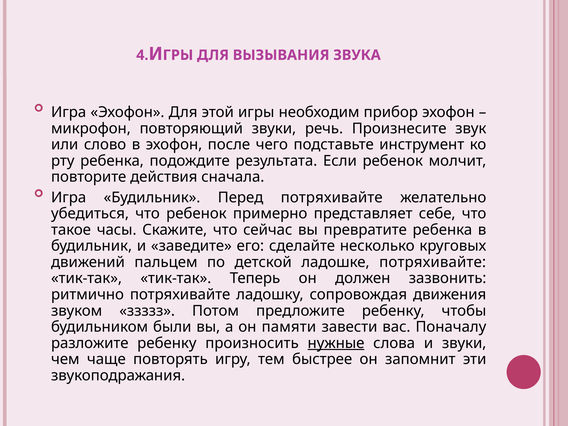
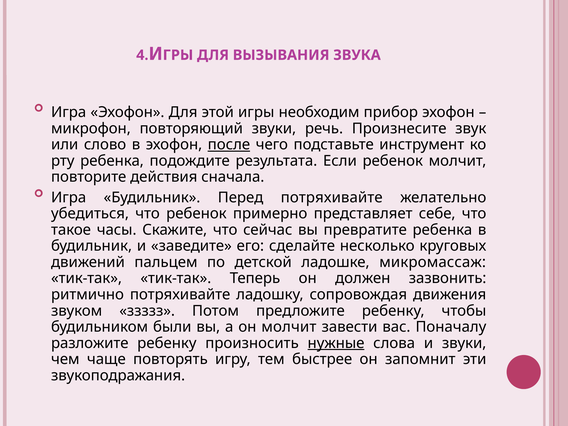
после underline: none -> present (229, 145)
ладошке потряхивайте: потряхивайте -> микромассаж (433, 262)
он памяти: памяти -> молчит (289, 327)
